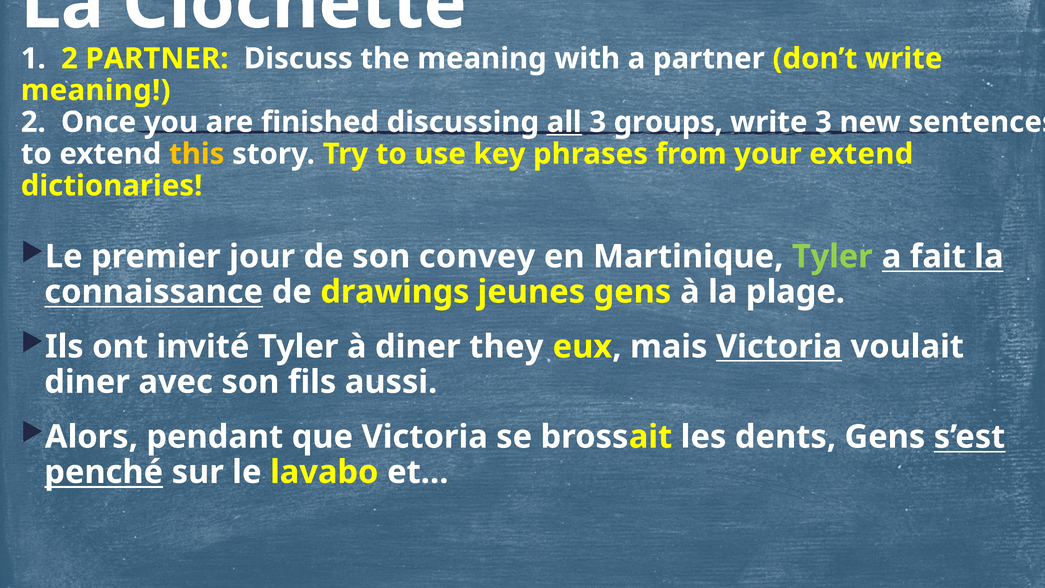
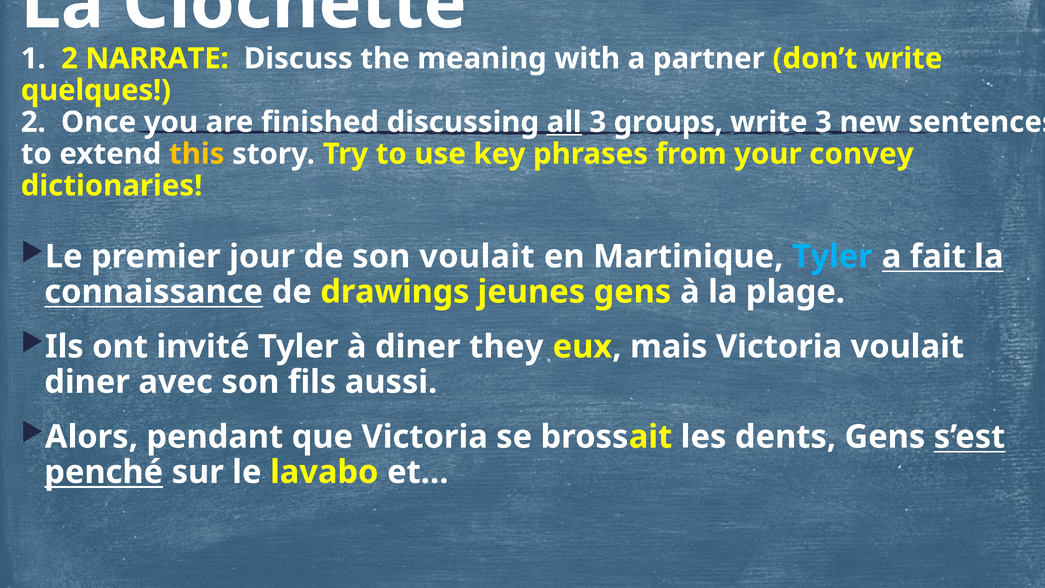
2 PARTNER: PARTNER -> NARRATE (157, 59)
meaning: meaning -> quelques (96, 90)
your extend: extend -> convey (861, 154)
son convey: convey -> voulait (477, 257)
Tyler colour: light green -> light blue (832, 257)
Victoria underline: present -> none (779, 347)
